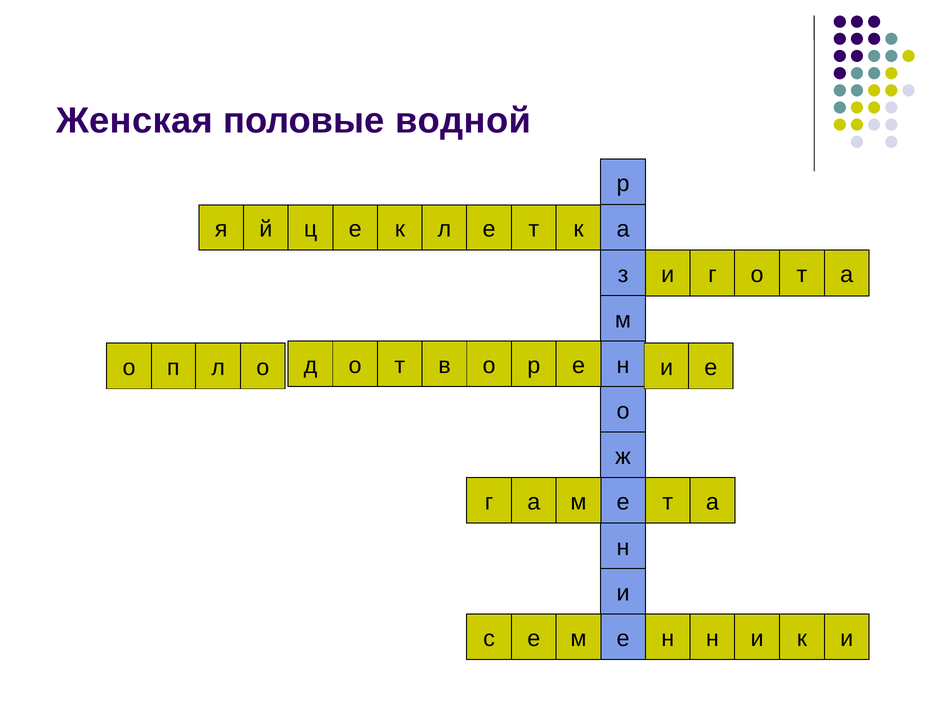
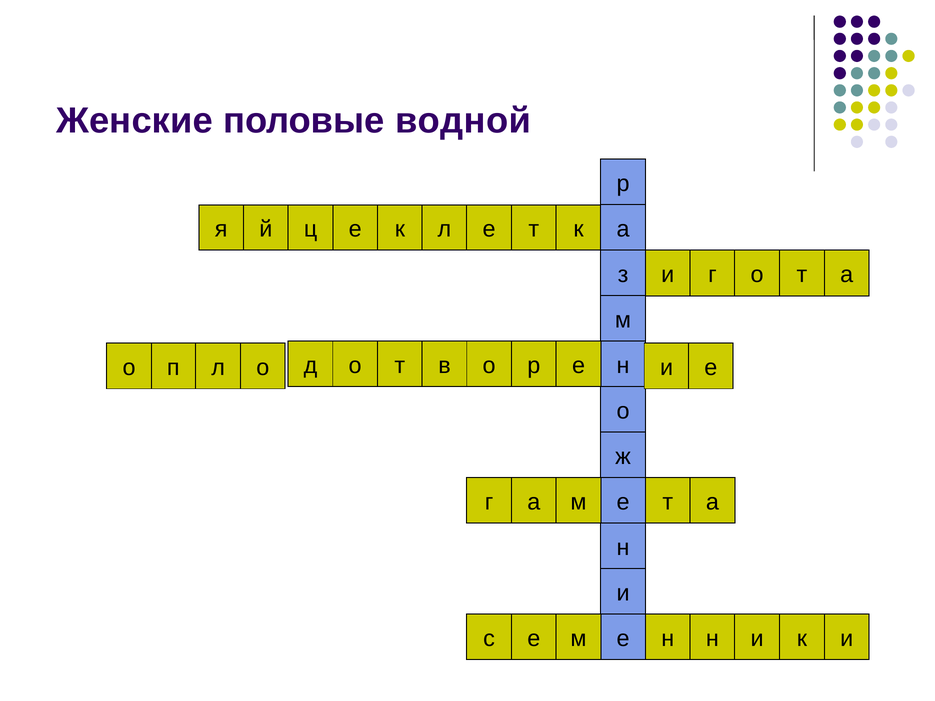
Женская: Женская -> Женские (135, 121)
